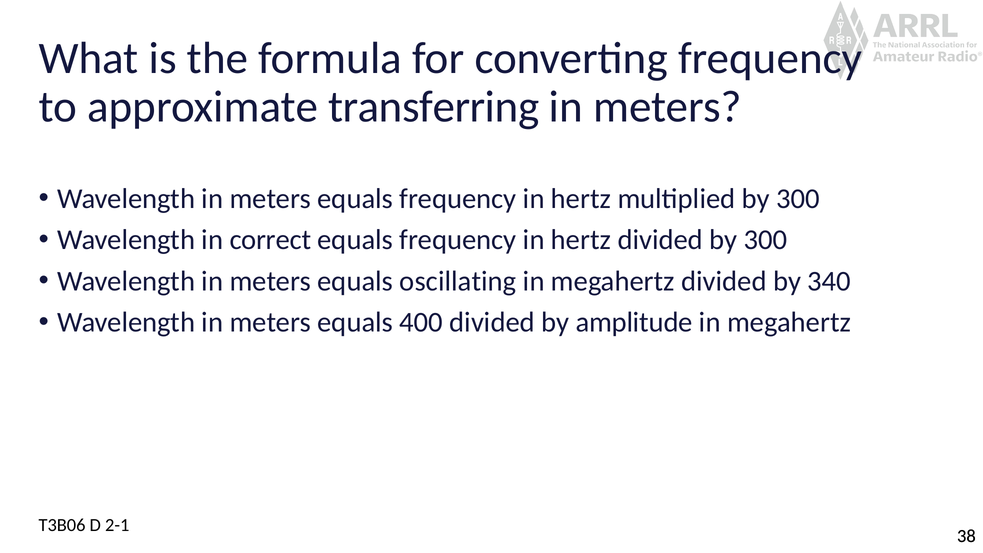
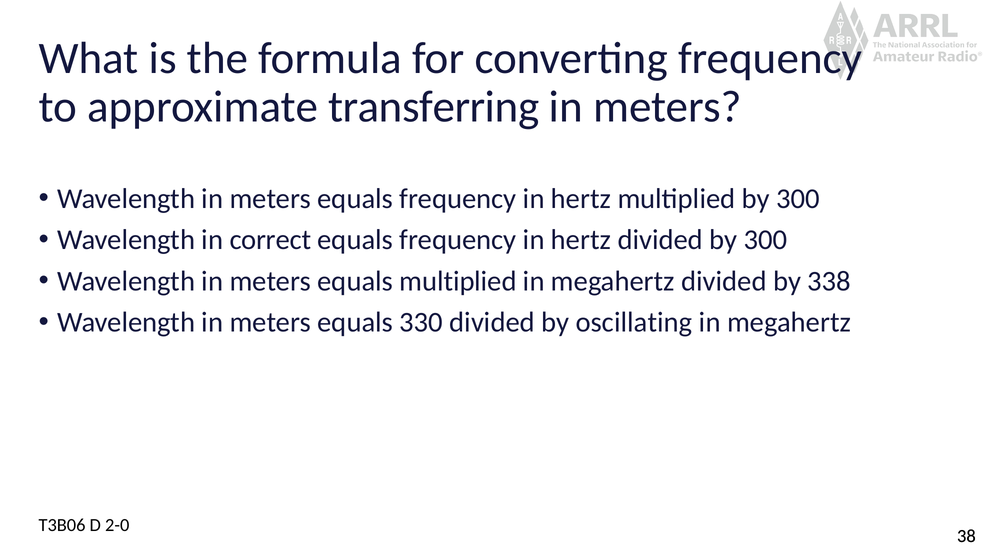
equals oscillating: oscillating -> multiplied (458, 281)
340: 340 -> 338 (829, 281)
400: 400 -> 330 (421, 322)
amplitude: amplitude -> oscillating (634, 322)
2-1: 2-1 -> 2-0 (117, 525)
